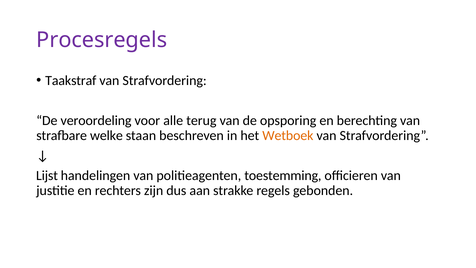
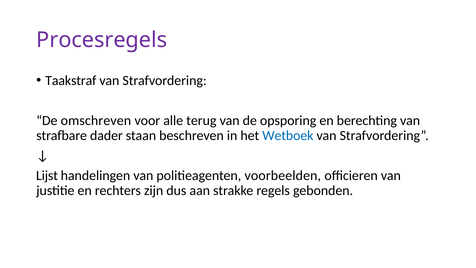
veroordeling: veroordeling -> omschreven (96, 120)
welke: welke -> dader (106, 135)
Wetboek colour: orange -> blue (288, 135)
toestemming: toestemming -> voorbeelden (283, 175)
